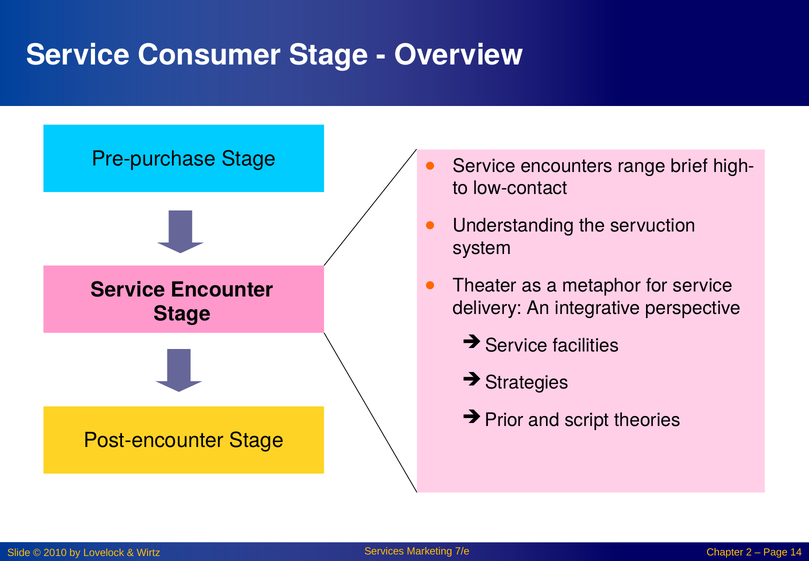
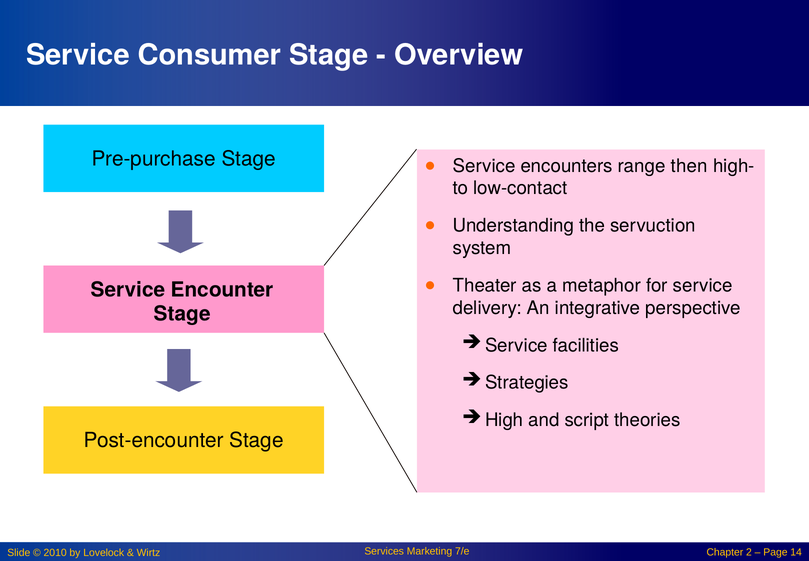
brief: brief -> then (689, 166)
Prior: Prior -> High (504, 420)
